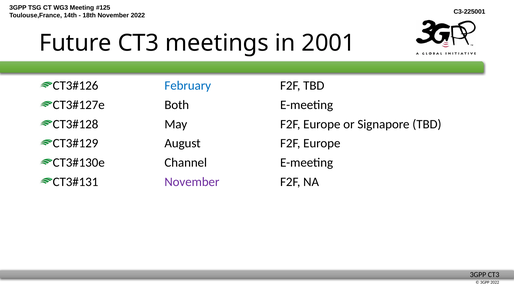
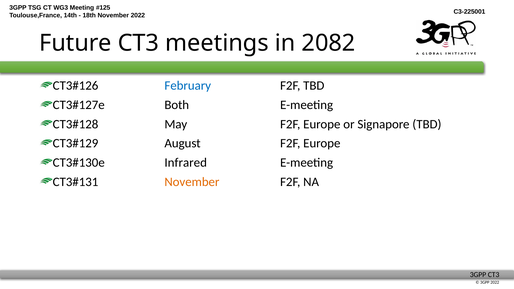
2001: 2001 -> 2082 (329, 43)
Channel: Channel -> Infrared (186, 163)
November colour: purple -> orange (192, 182)
